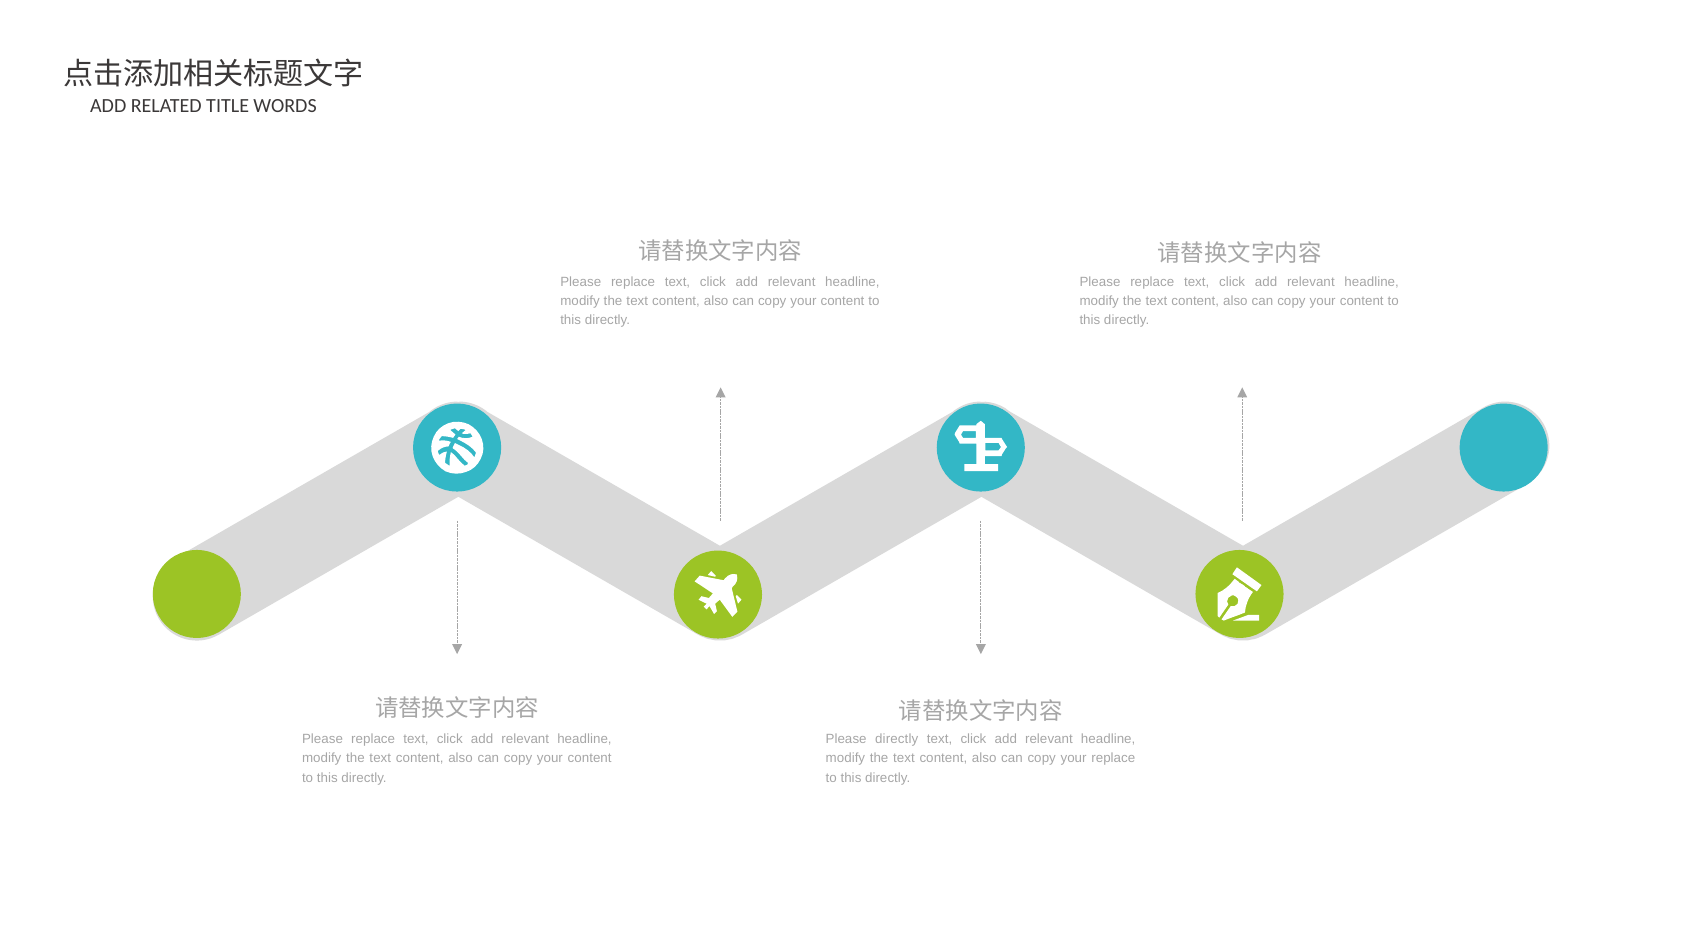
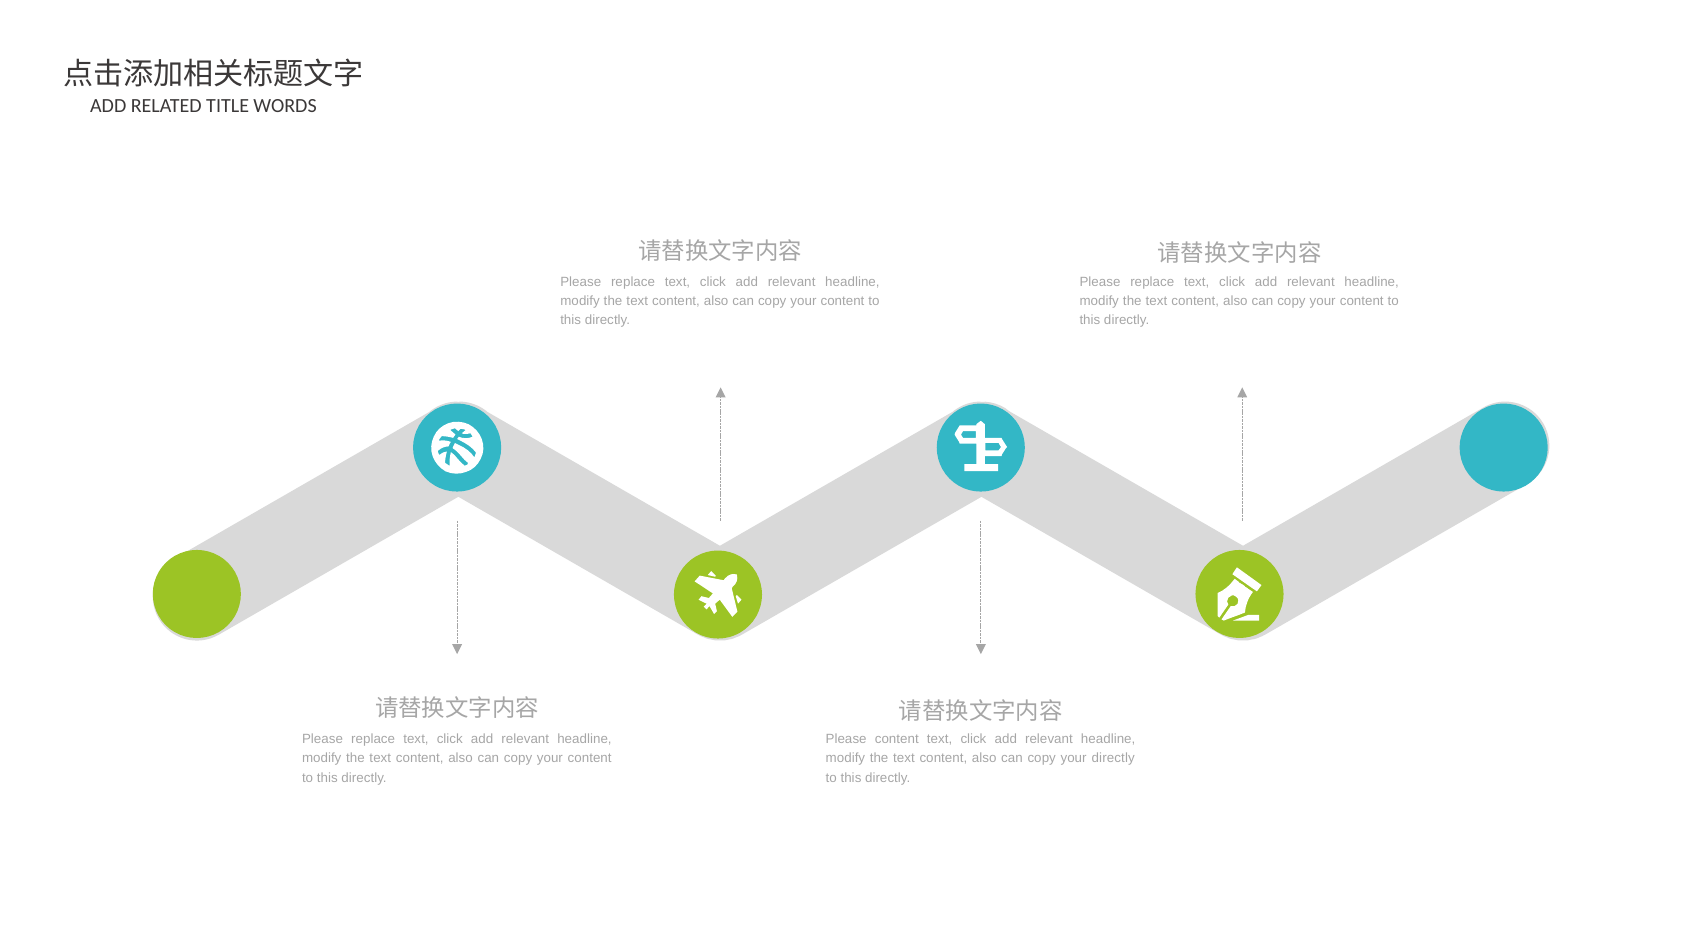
Please directly: directly -> content (897, 739)
your replace: replace -> directly (1113, 758)
